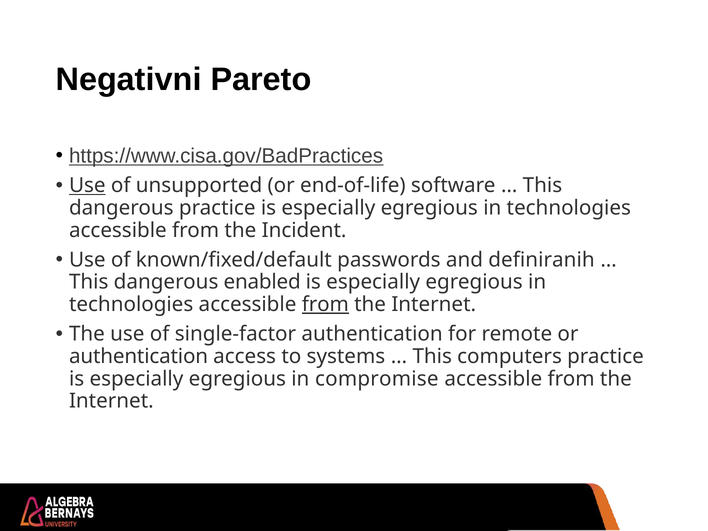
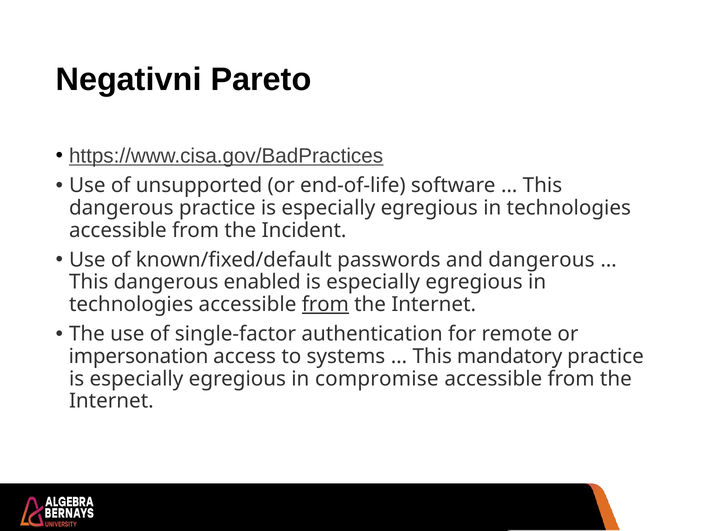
Use underline: present -> none (87, 186)
and definiranih: definiranih -> dangerous (541, 260)
authentication: authentication -> impersonation (139, 356)
computers: computers -> mandatory (510, 356)
